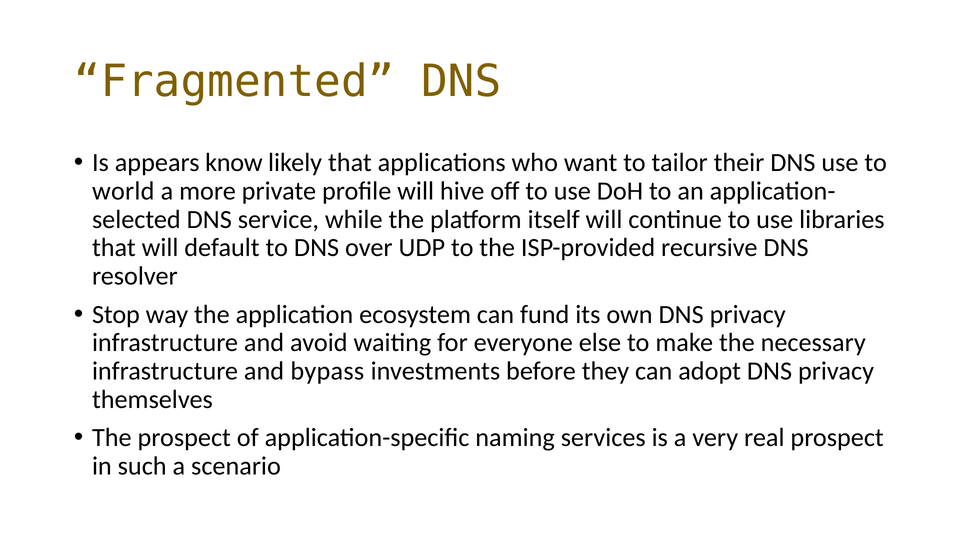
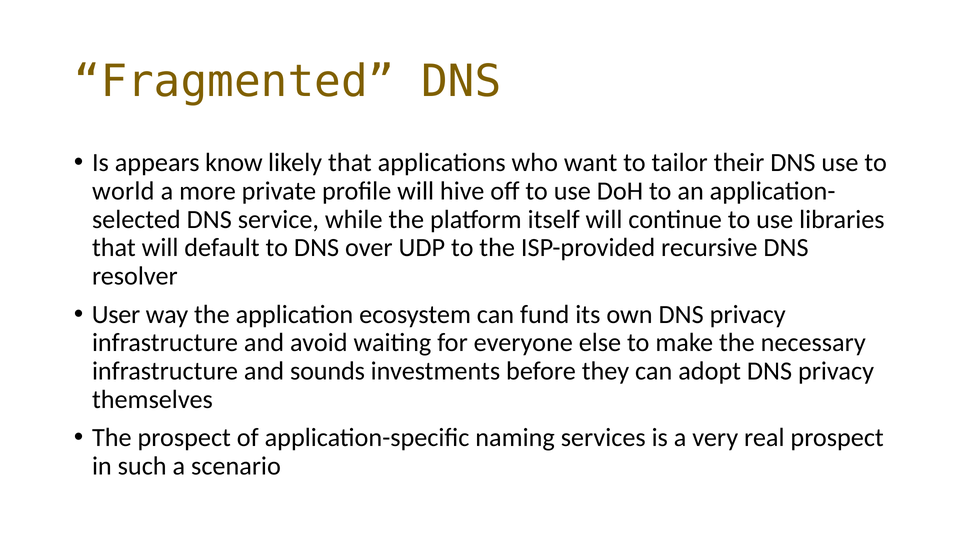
Stop: Stop -> User (116, 314)
bypass: bypass -> sounds (328, 371)
